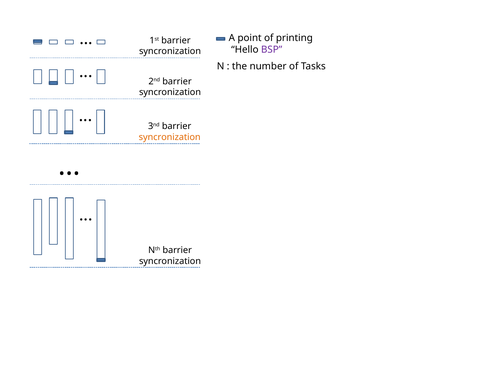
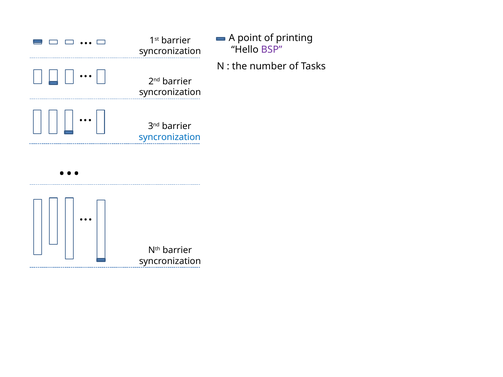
syncronization colour: orange -> blue (170, 137)
